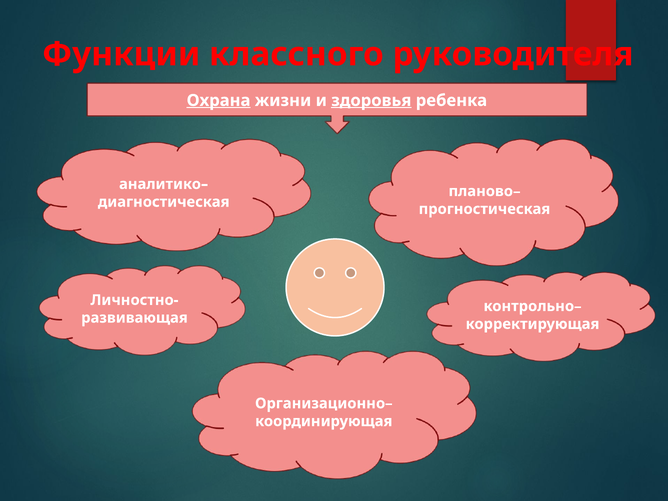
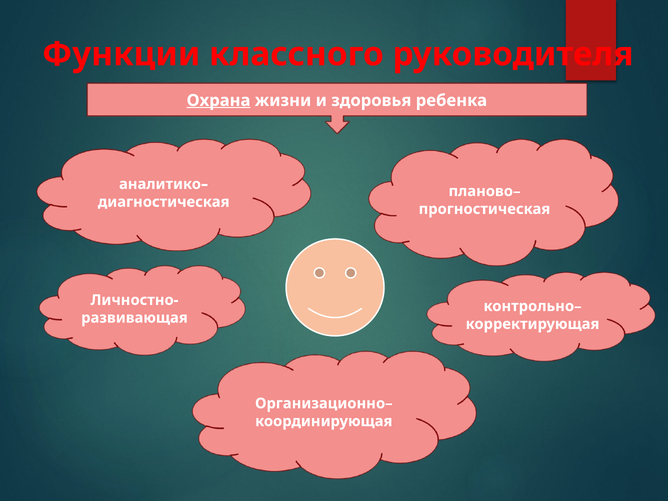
здоровья underline: present -> none (371, 100)
